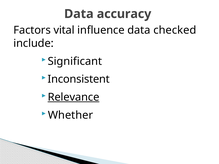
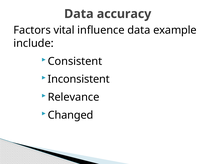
checked: checked -> example (175, 30)
Significant: Significant -> Consistent (75, 61)
Relevance underline: present -> none (74, 97)
Whether: Whether -> Changed (71, 115)
